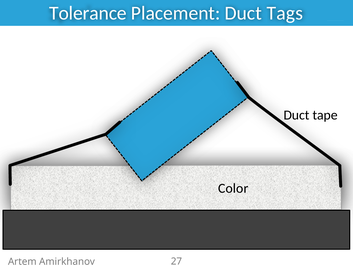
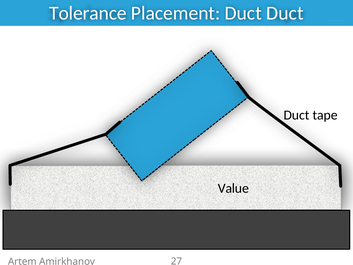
Duct Tags: Tags -> Duct (285, 13)
Color: Color -> Value (233, 188)
